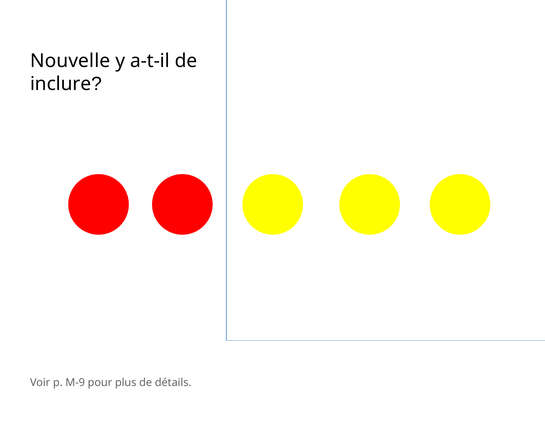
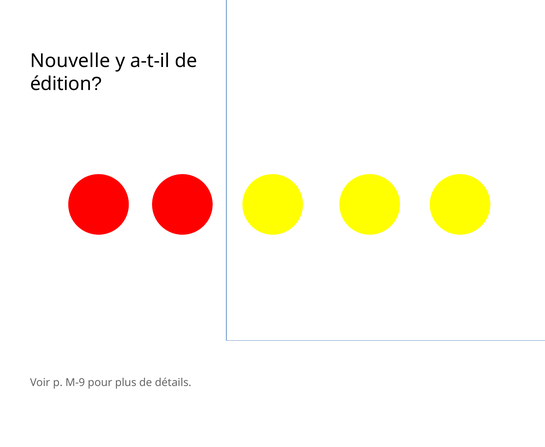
inclure: inclure -> édition (61, 84)
